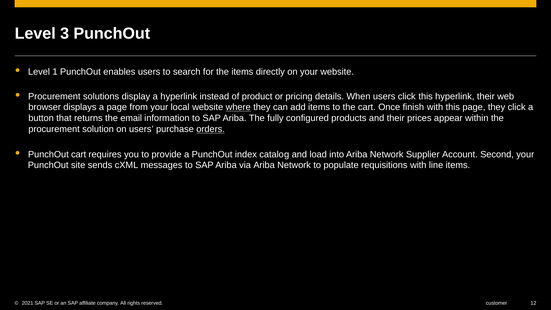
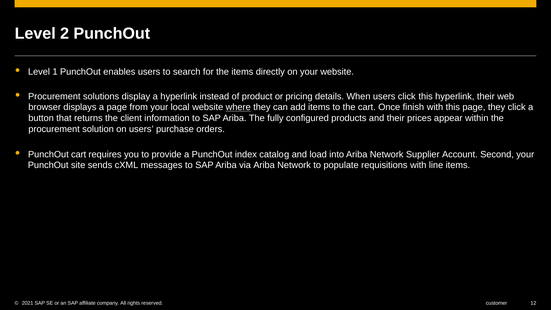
3: 3 -> 2 (65, 33)
email: email -> client (131, 118)
orders underline: present -> none (211, 129)
